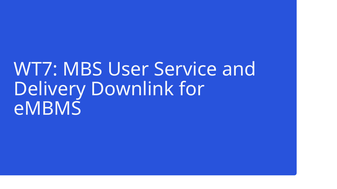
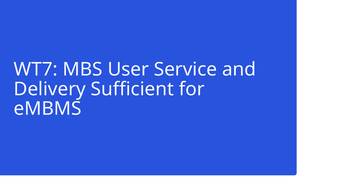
Downlink: Downlink -> Sufficient (132, 89)
